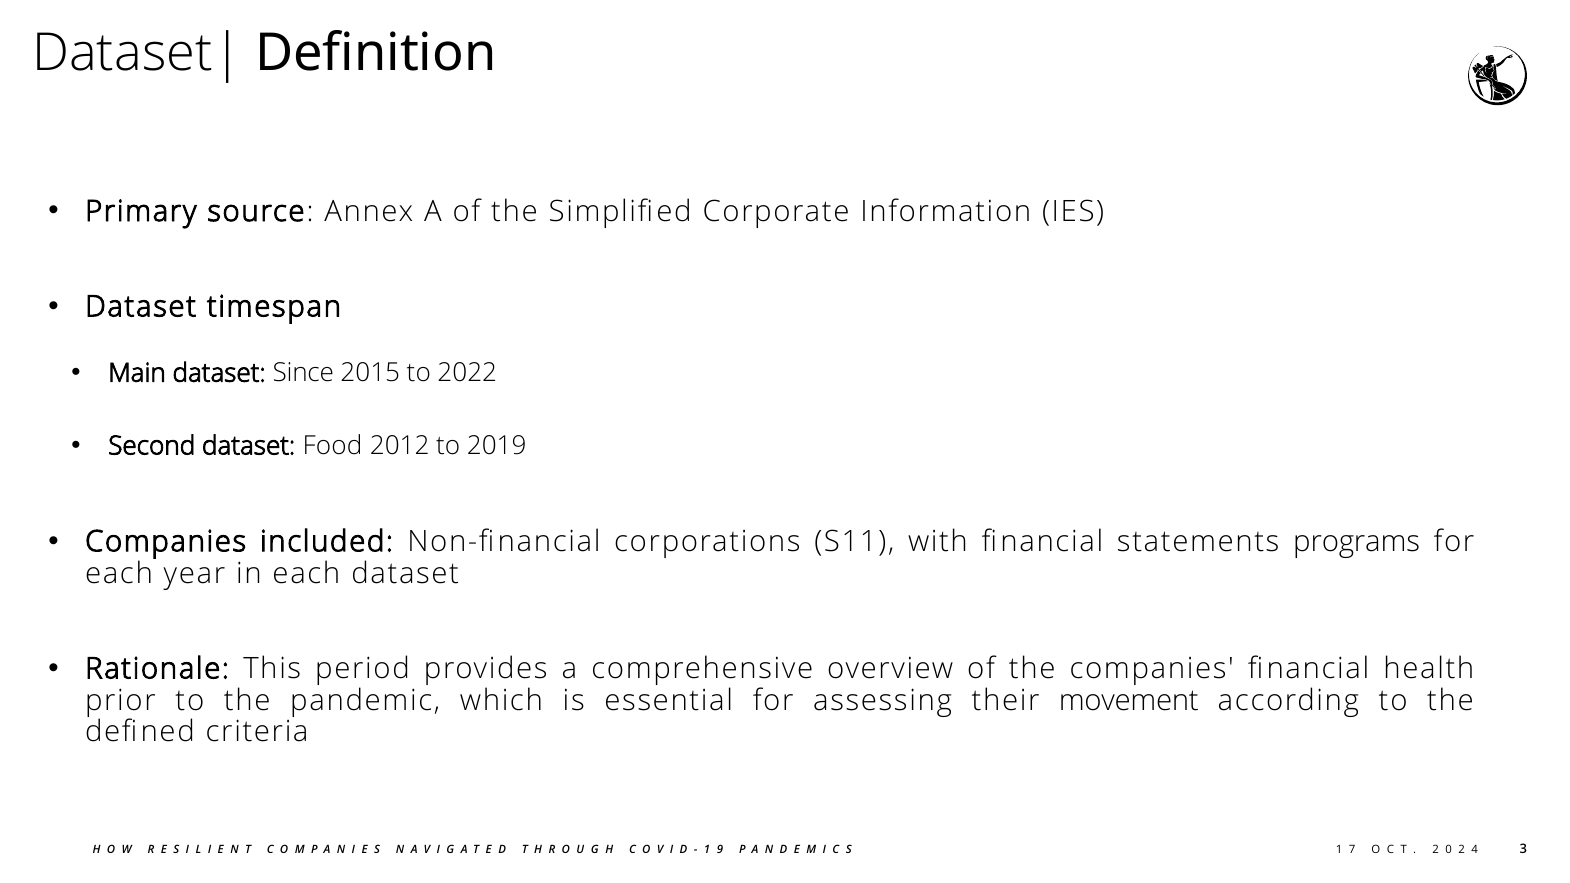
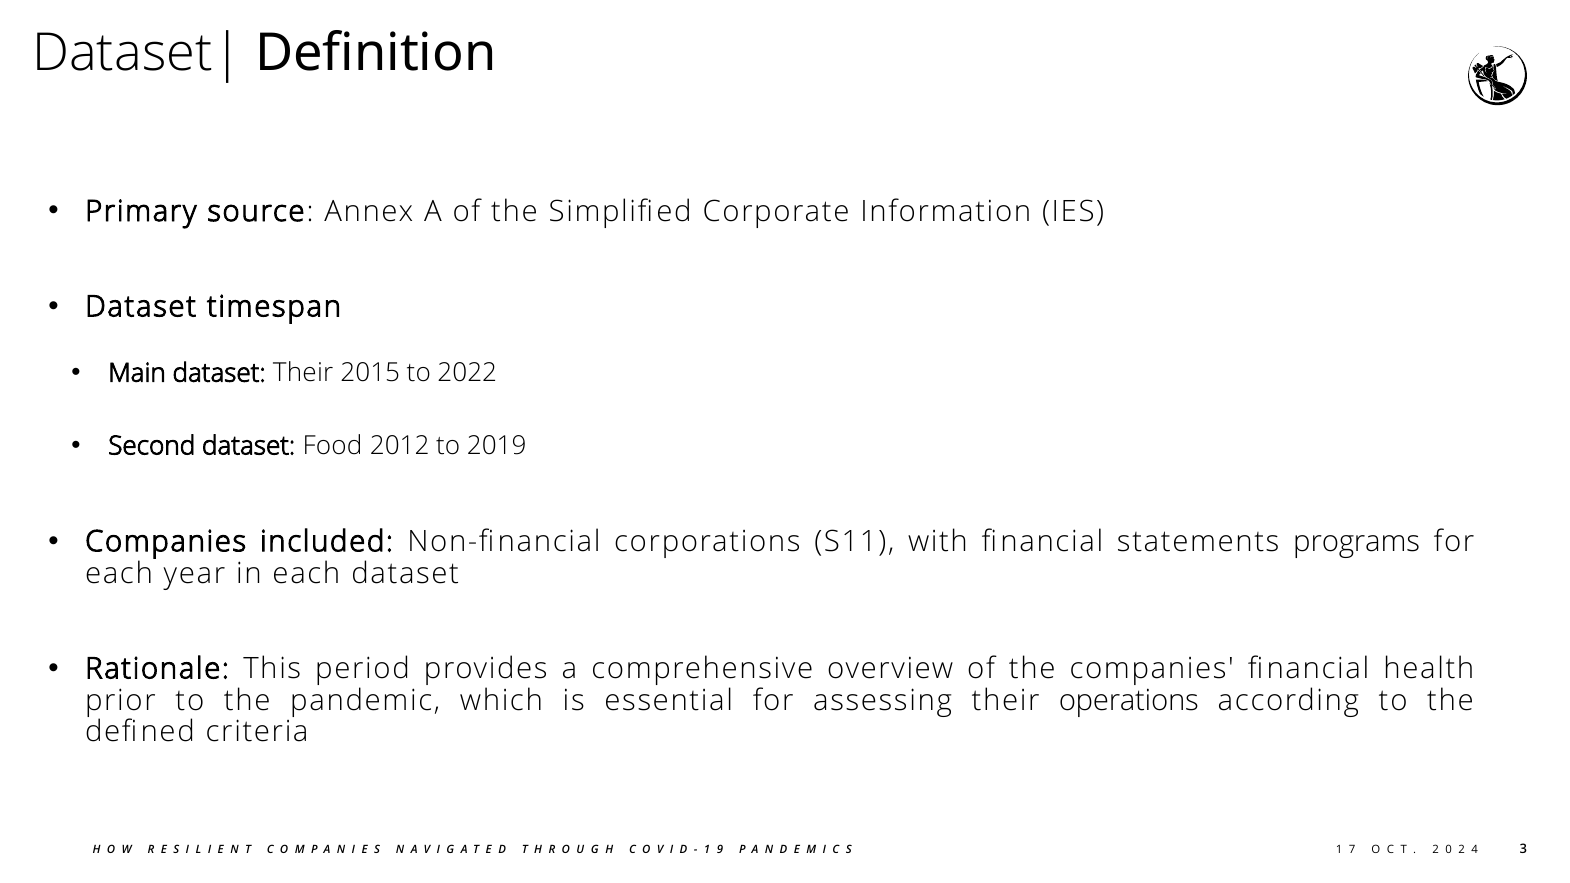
dataset Since: Since -> Their (303, 373)
movement: movement -> operations (1129, 700)
